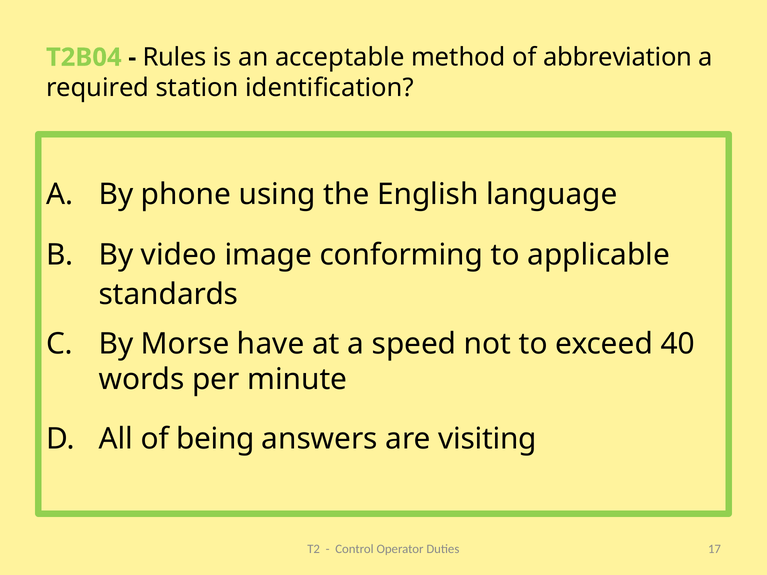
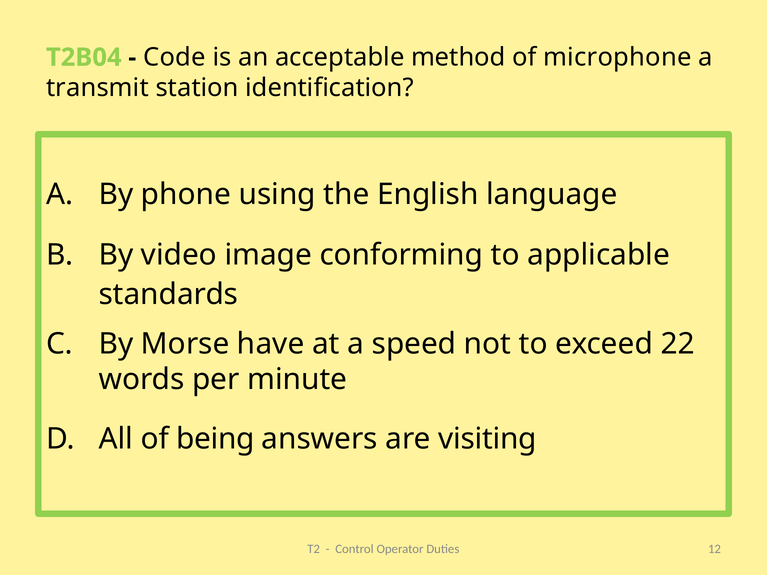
Rules: Rules -> Code (174, 57)
abbreviation: abbreviation -> microphone (617, 57)
required: required -> transmit (97, 88)
40: 40 -> 22 (678, 344)
17: 17 -> 12 (715, 549)
